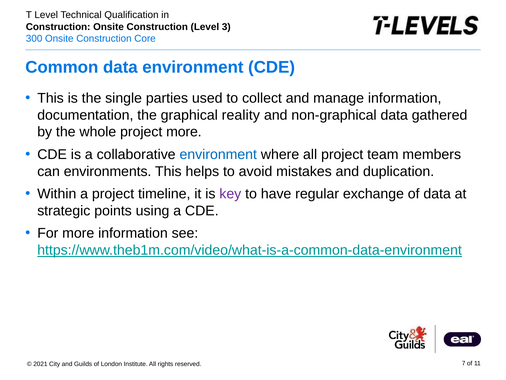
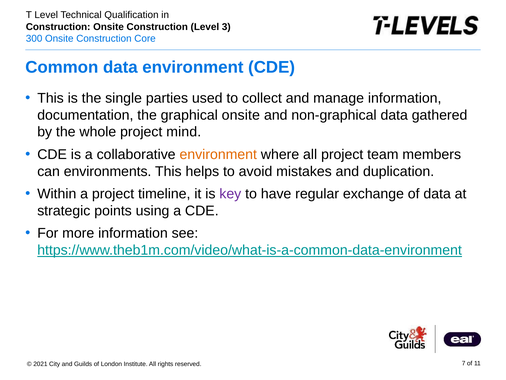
graphical reality: reality -> onsite (241, 115)
project more: more -> mind (184, 132)
environment colour: blue -> orange (218, 154)
